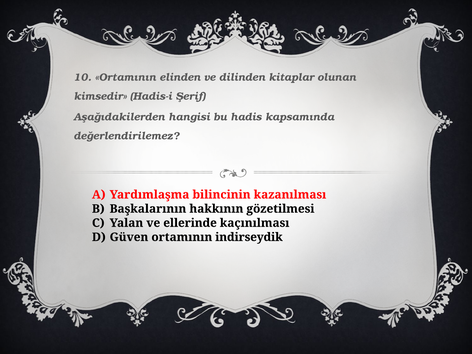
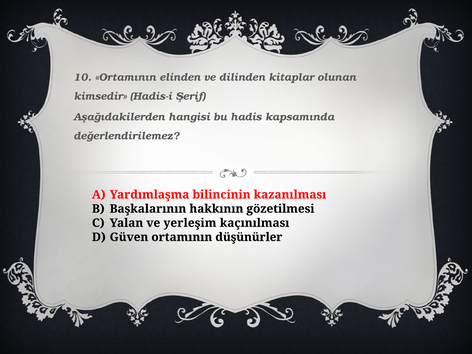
ellerinde: ellerinde -> yerleşim (190, 223)
indirseydik: indirseydik -> düşünürler (249, 237)
